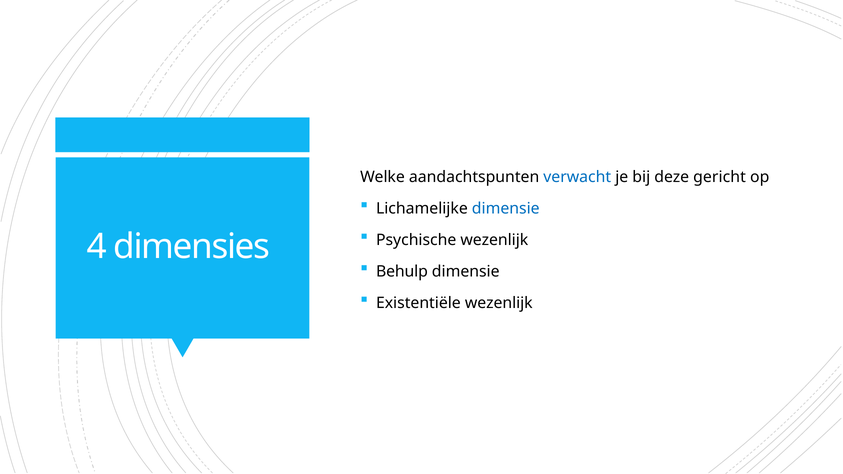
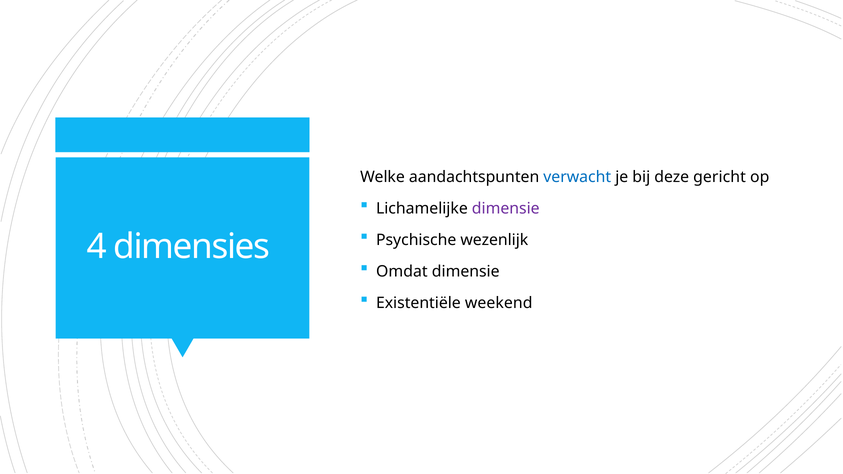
dimensie colour: blue -> purple (506, 208)
Behulp: Behulp -> Omdat (402, 272)
Existentiële wezenlijk: wezenlijk -> weekend (499, 303)
